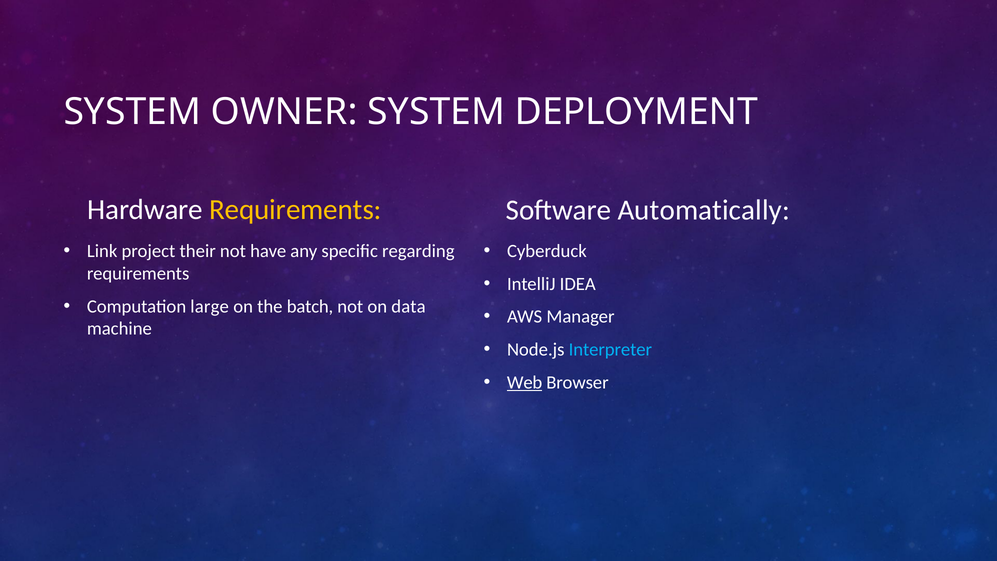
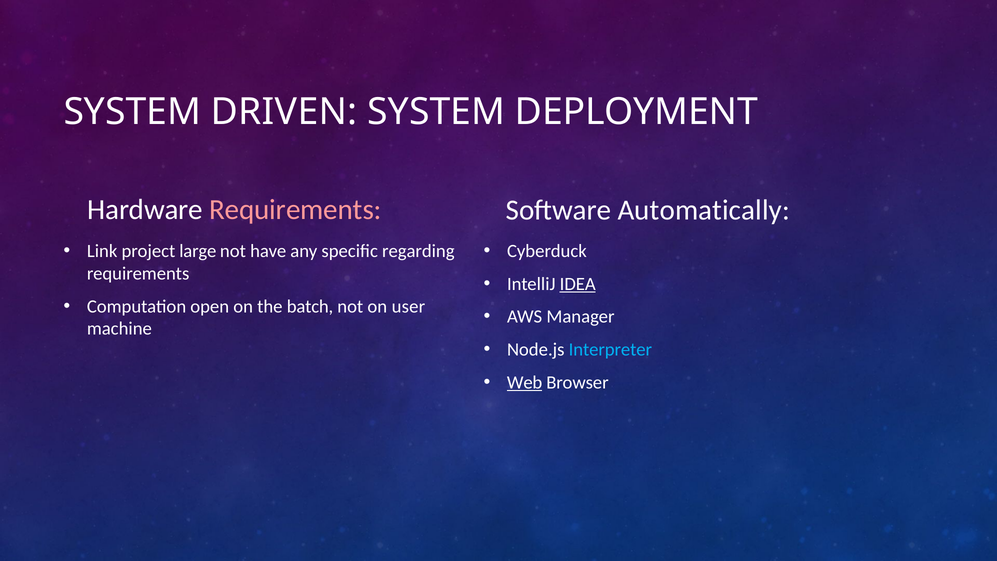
OWNER: OWNER -> DRIVEN (284, 112)
Requirements colour: yellow -> pink (295, 209)
their: their -> large (198, 251)
IDEA underline: none -> present (578, 284)
large: large -> open (210, 306)
data: data -> user (408, 306)
